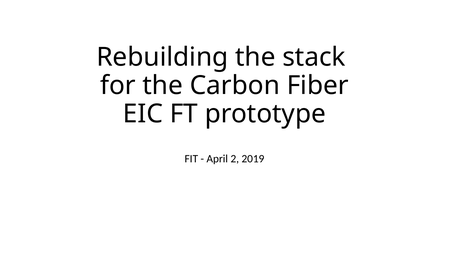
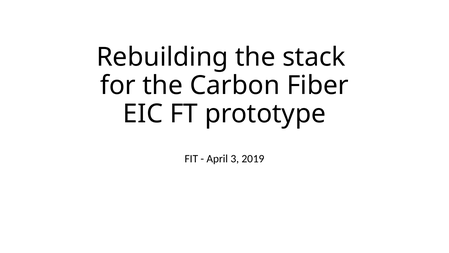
2: 2 -> 3 (235, 158)
